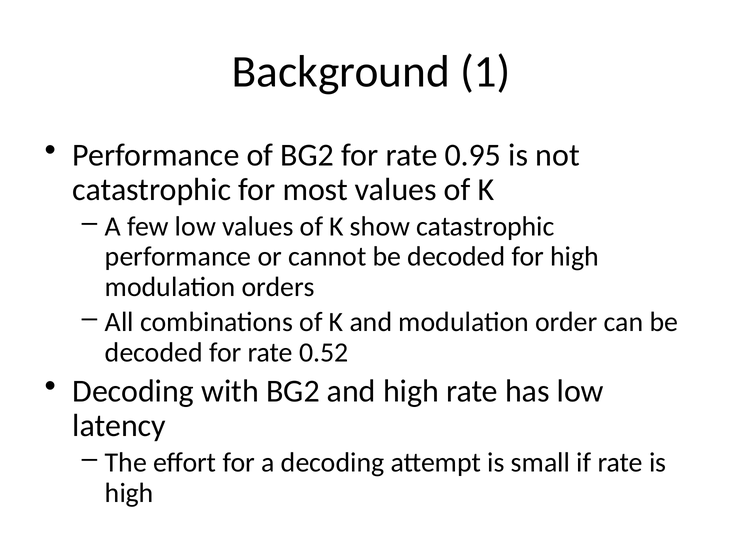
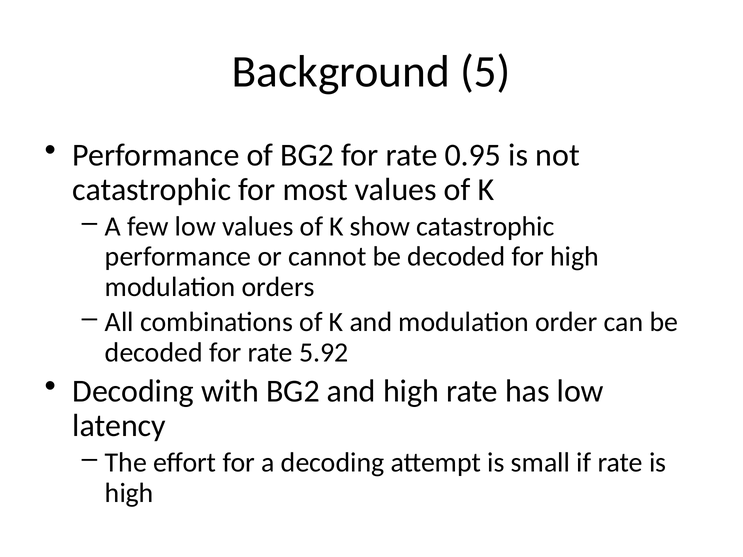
1: 1 -> 5 (485, 72)
0.52: 0.52 -> 5.92 (324, 353)
